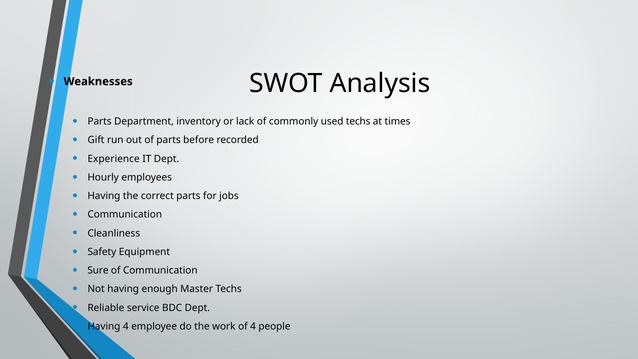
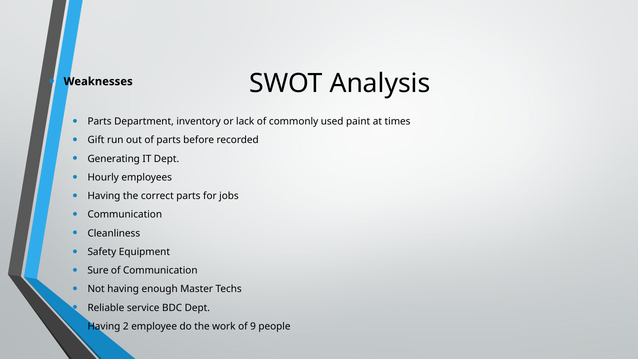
used techs: techs -> paint (358, 122)
Experience: Experience -> Generating (114, 159)
Having 4: 4 -> 2 (126, 326)
of 4: 4 -> 9 (253, 326)
